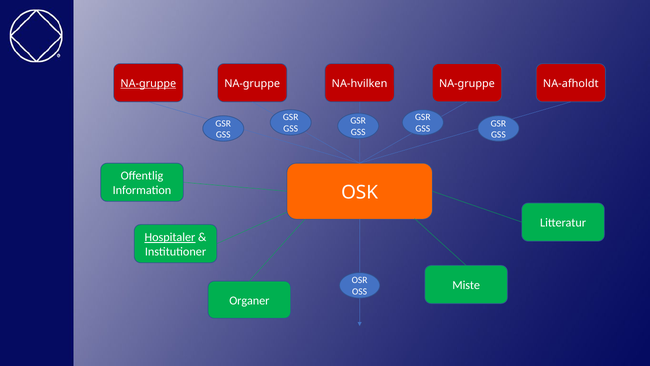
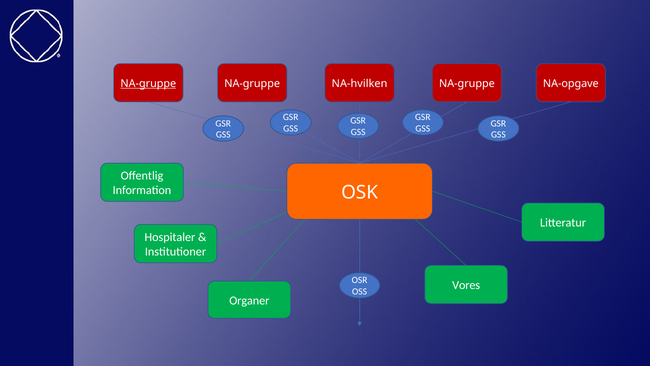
NA-afholdt: NA-afholdt -> NA-opgave (571, 83)
Hospitaler underline: present -> none (170, 237)
Miste: Miste -> Vores (466, 285)
